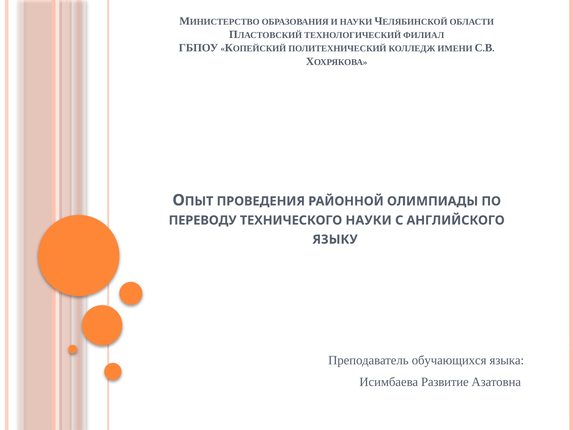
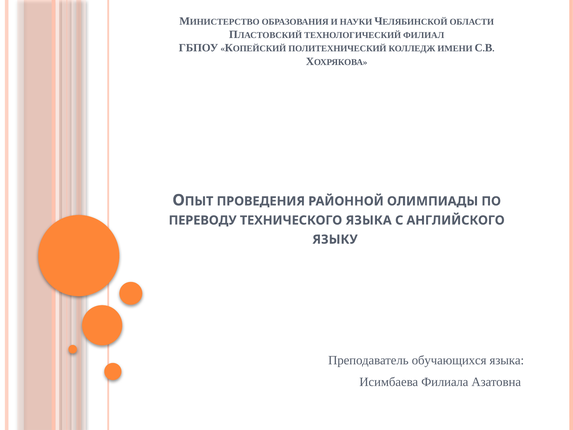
ТЕХНИЧЕСКОГО НАУКИ: НАУКИ -> ЯЗЫКА (369, 220)
Развитие: Развитие -> Филиала (445, 382)
